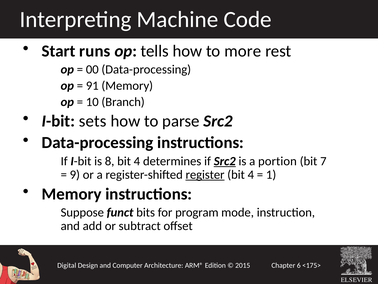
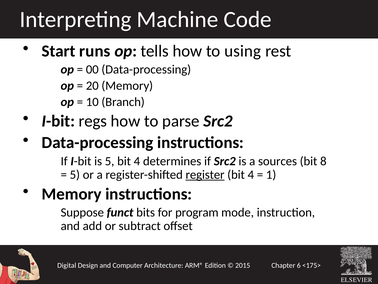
more: more -> using (243, 51)
91: 91 -> 20 (92, 86)
sets: sets -> regs (93, 121)
is 8: 8 -> 5 (110, 161)
Src2 underline: present -> none (225, 161)
portion: portion -> sources (278, 161)
7: 7 -> 8 (323, 161)
9: 9 -> 5 (75, 174)
